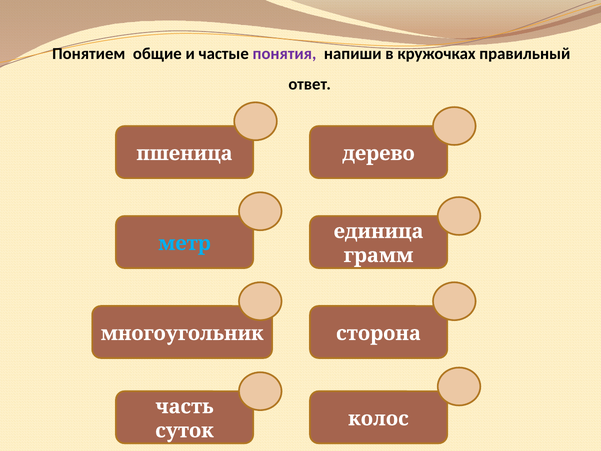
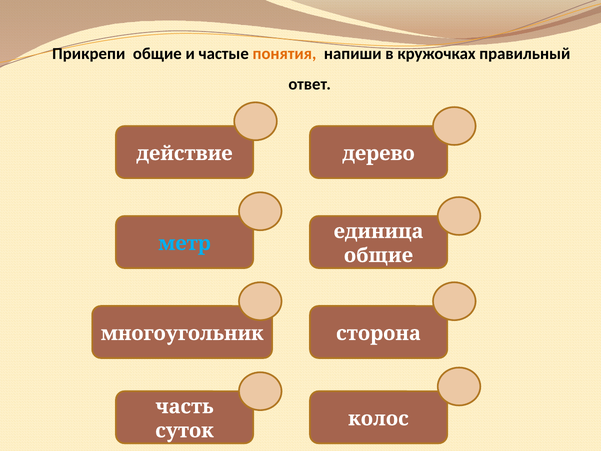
Понятием: Понятием -> Прикрепи (89, 54)
понятия colour: purple -> orange (284, 54)
пшеница: пшеница -> действие (185, 153)
грамм: грамм -> общие (378, 255)
